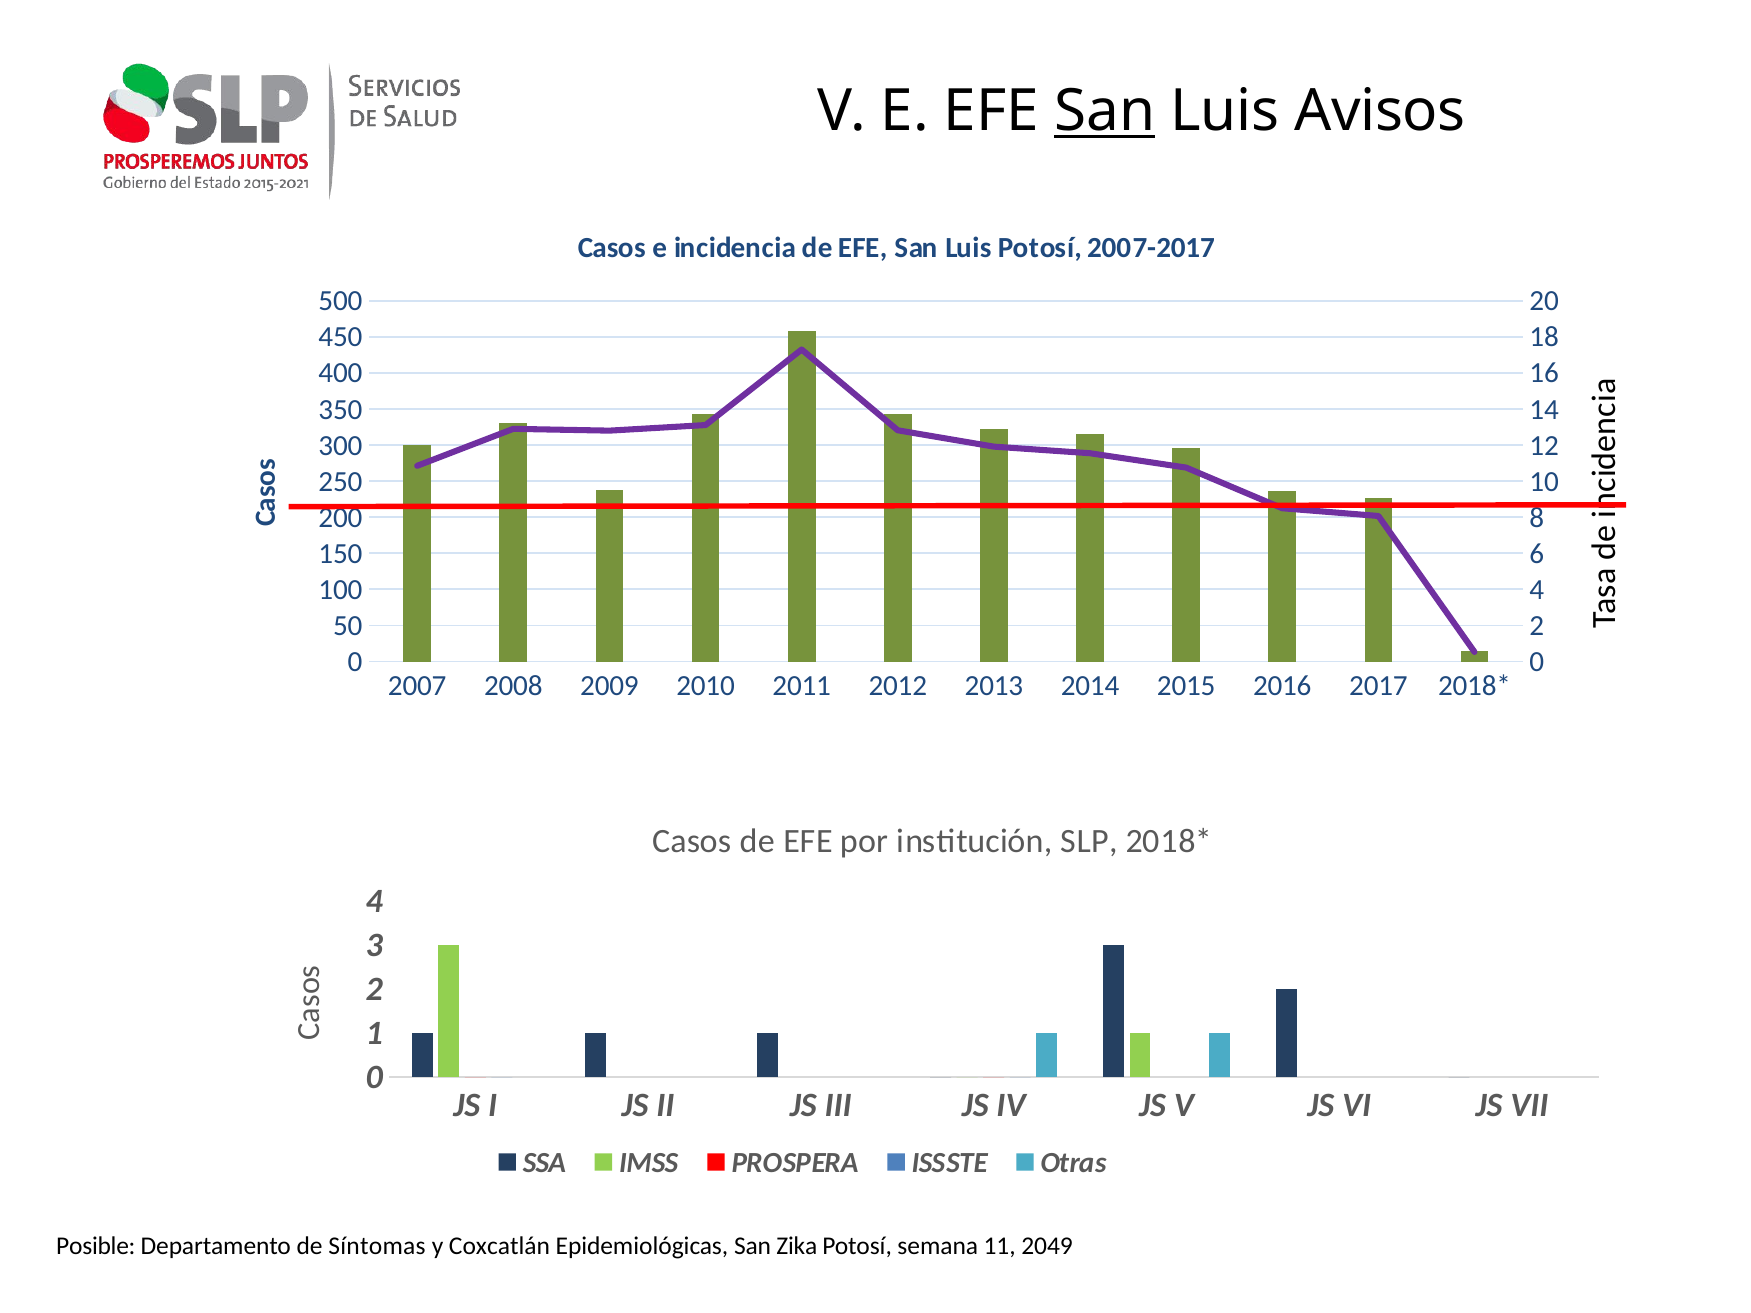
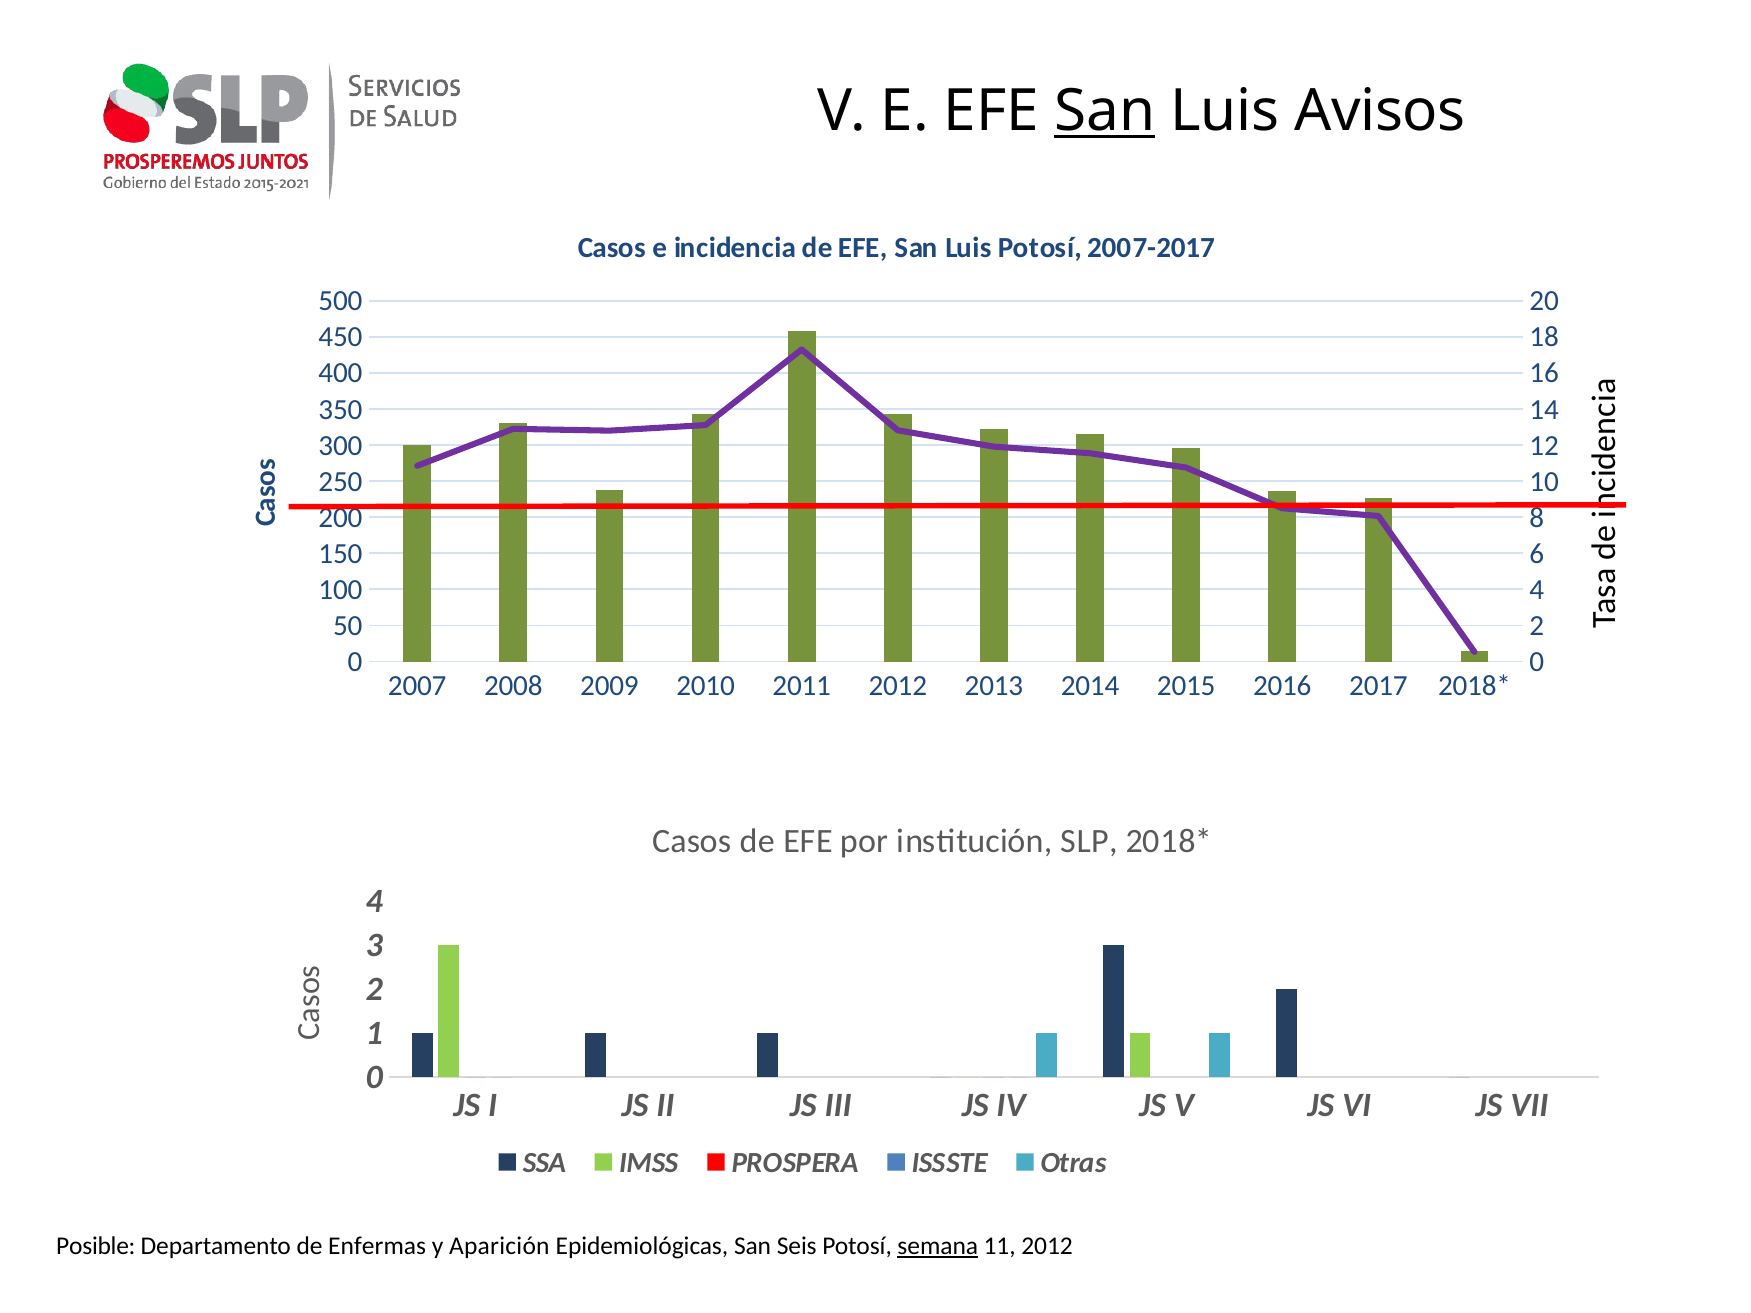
Síntomas: Síntomas -> Enfermas (377, 1247)
Coxcatlán: Coxcatlán -> Aparición (499, 1247)
Zika: Zika -> Seis (797, 1247)
semana underline: none -> present (938, 1247)
11 2049: 2049 -> 2012 (1047, 1247)
